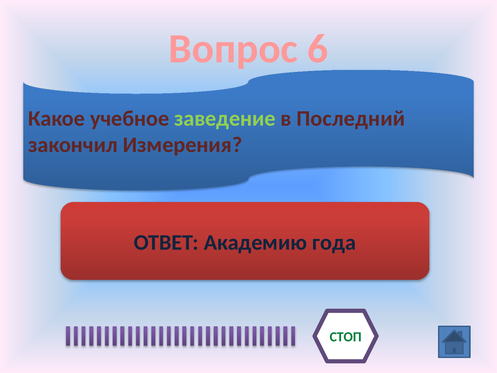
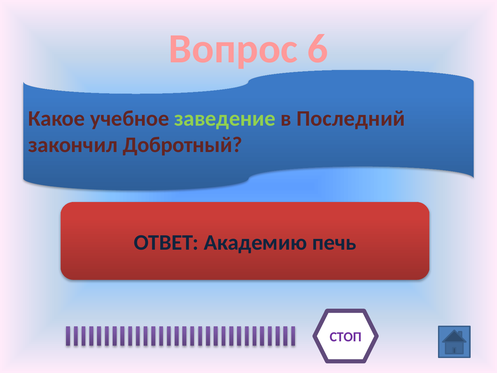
Измерения: Измерения -> Добротный (183, 145)
года: года -> печь (334, 242)
СТОП colour: green -> purple (346, 337)
